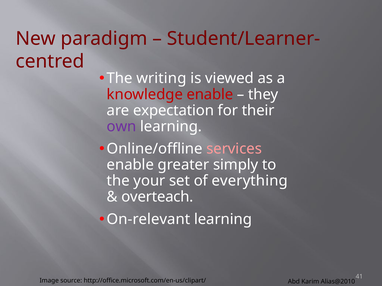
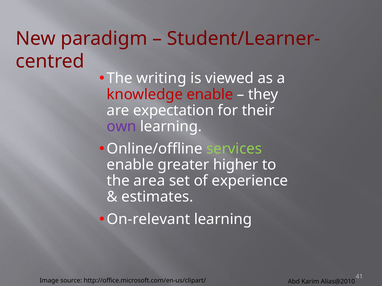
services colour: pink -> light green (234, 149)
simply: simply -> higher (236, 165)
your: your -> area (149, 181)
everything: everything -> experience (250, 181)
overteach: overteach -> estimates (157, 197)
